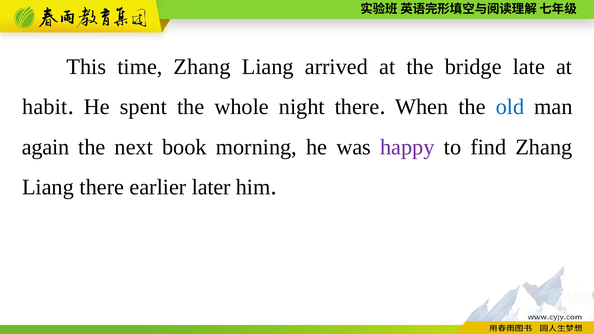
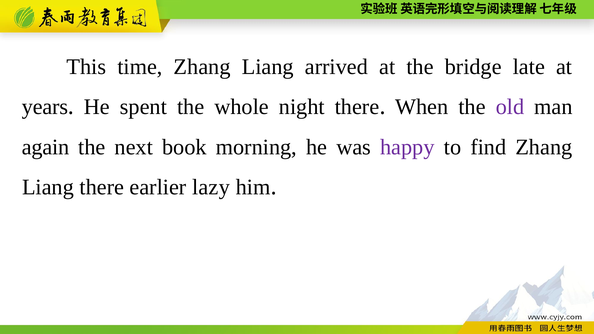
habit: habit -> years (45, 107)
old colour: blue -> purple (510, 107)
later: later -> lazy (211, 187)
